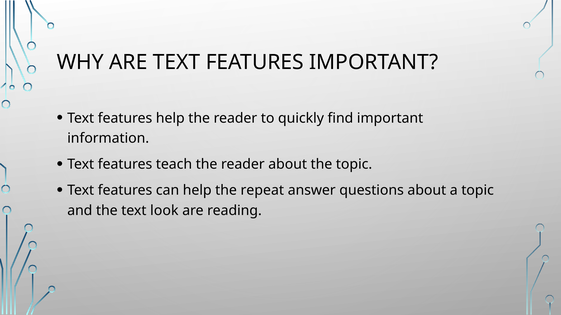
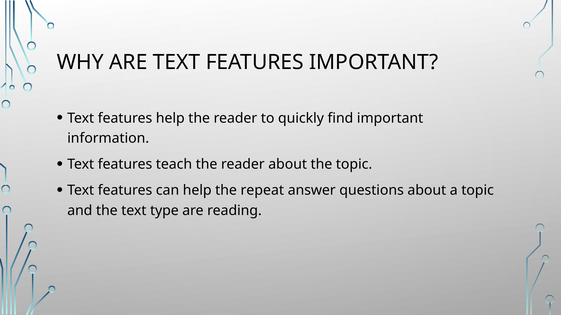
look: look -> type (164, 211)
